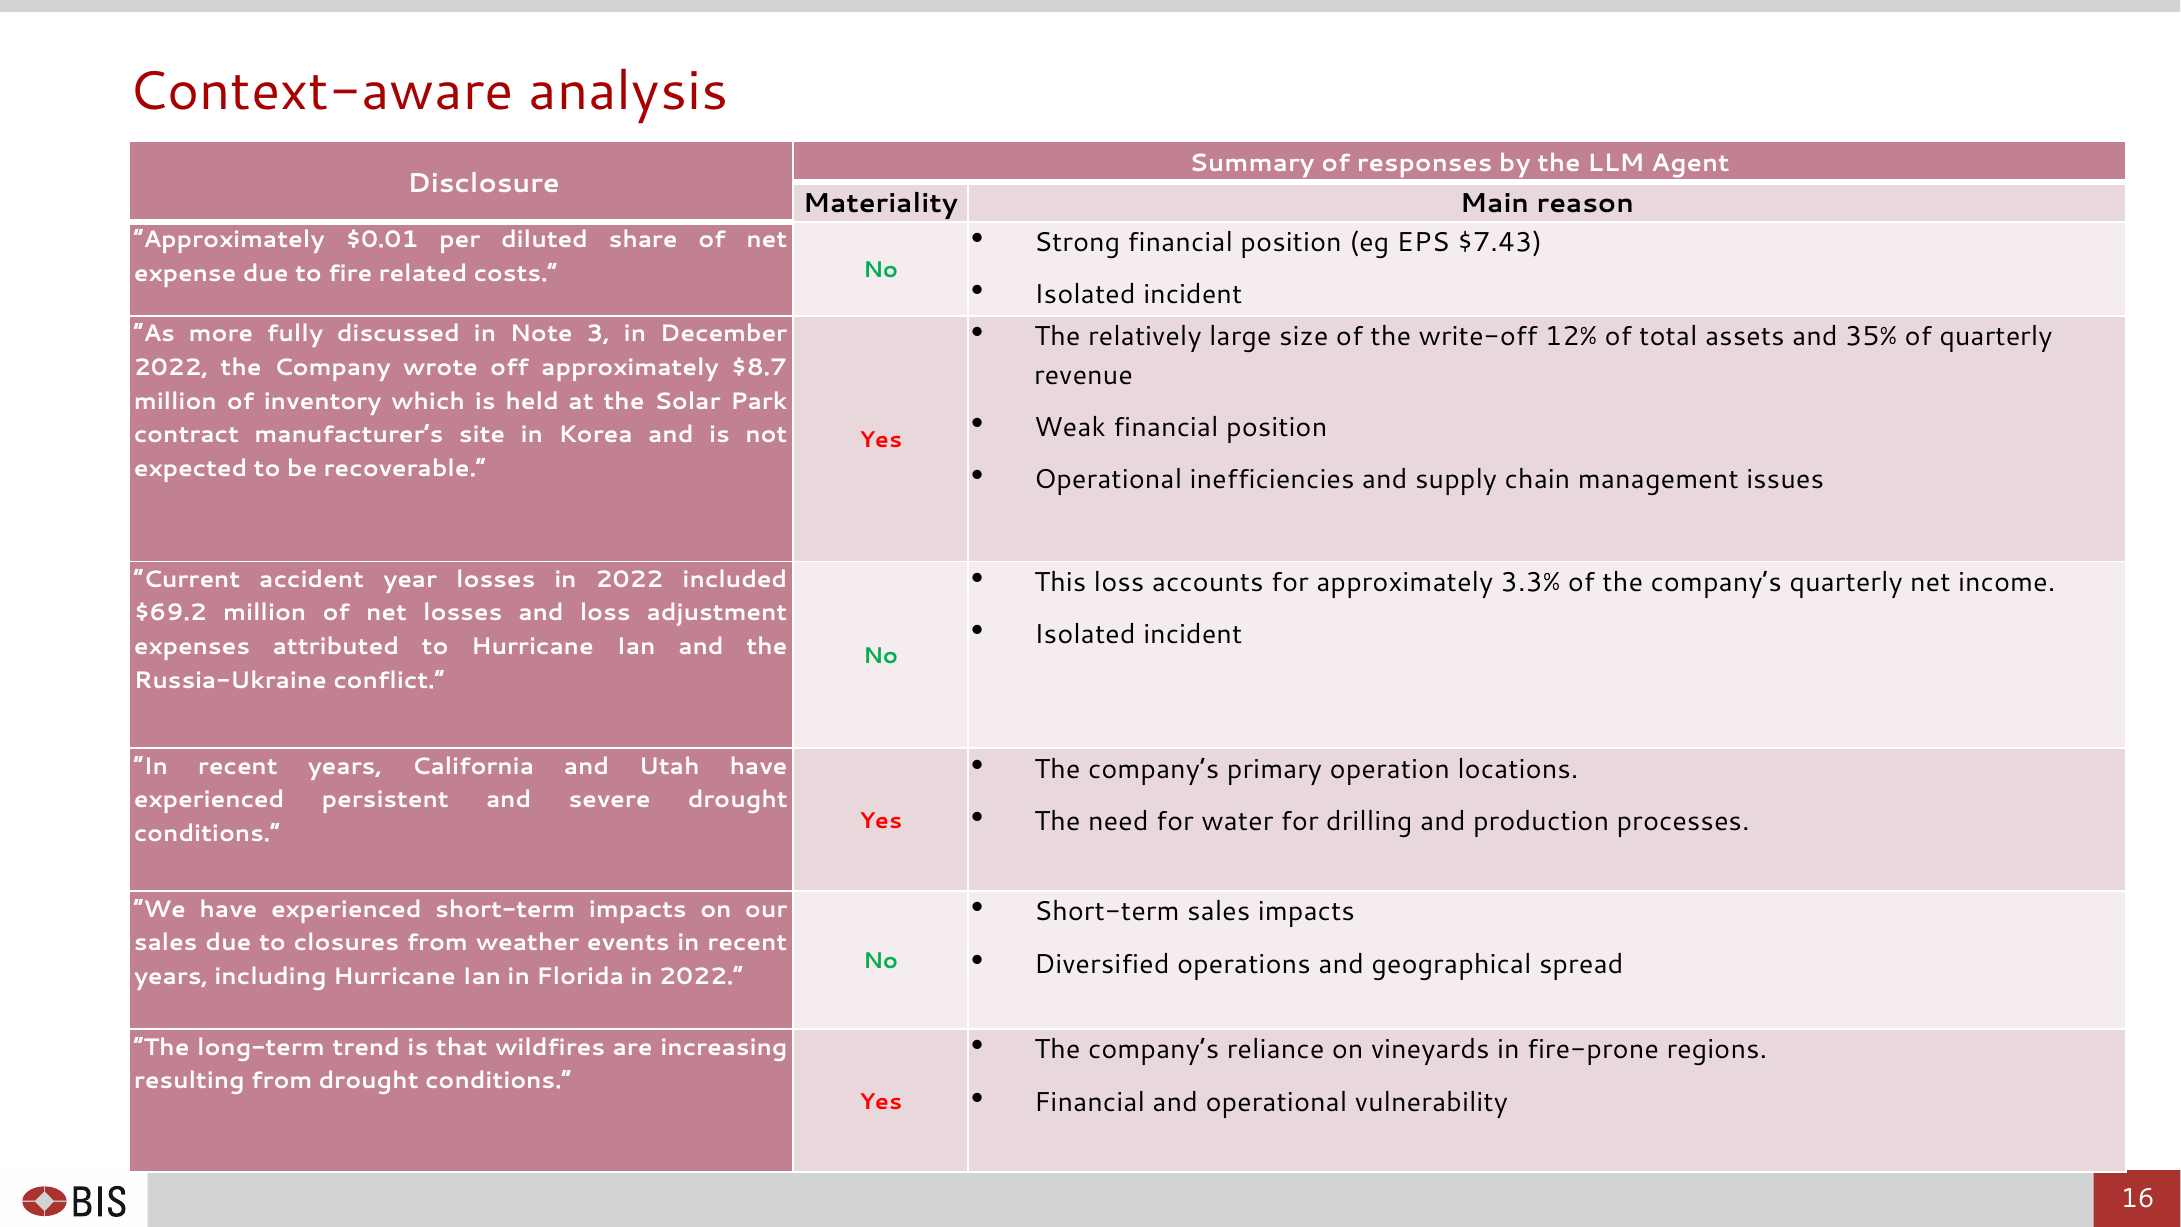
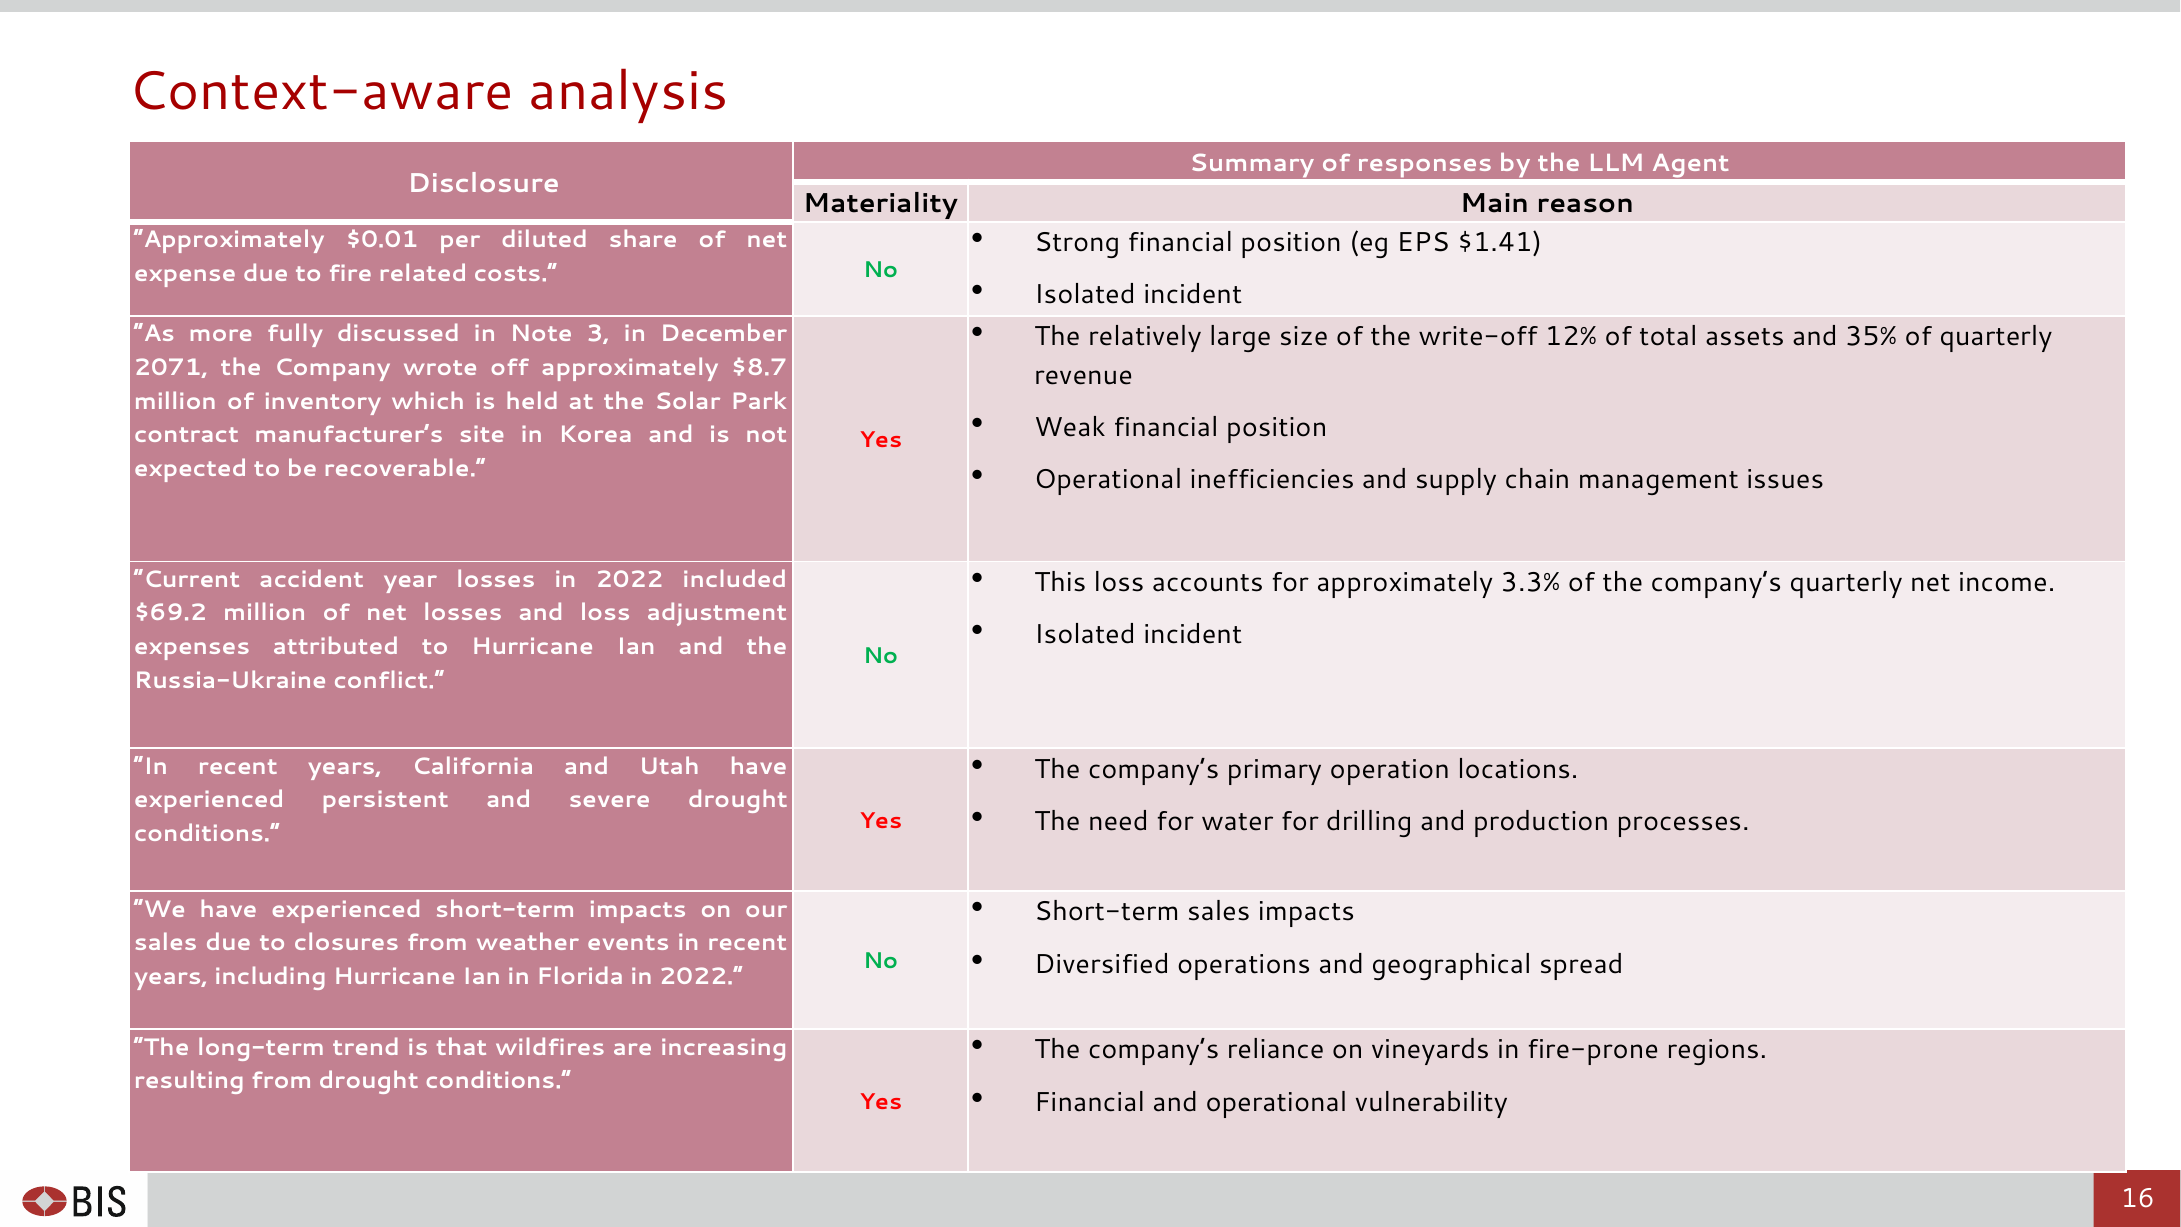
$7.43: $7.43 -> $1.41 (1500, 243)
2022: 2022 -> 2071 (171, 368)
